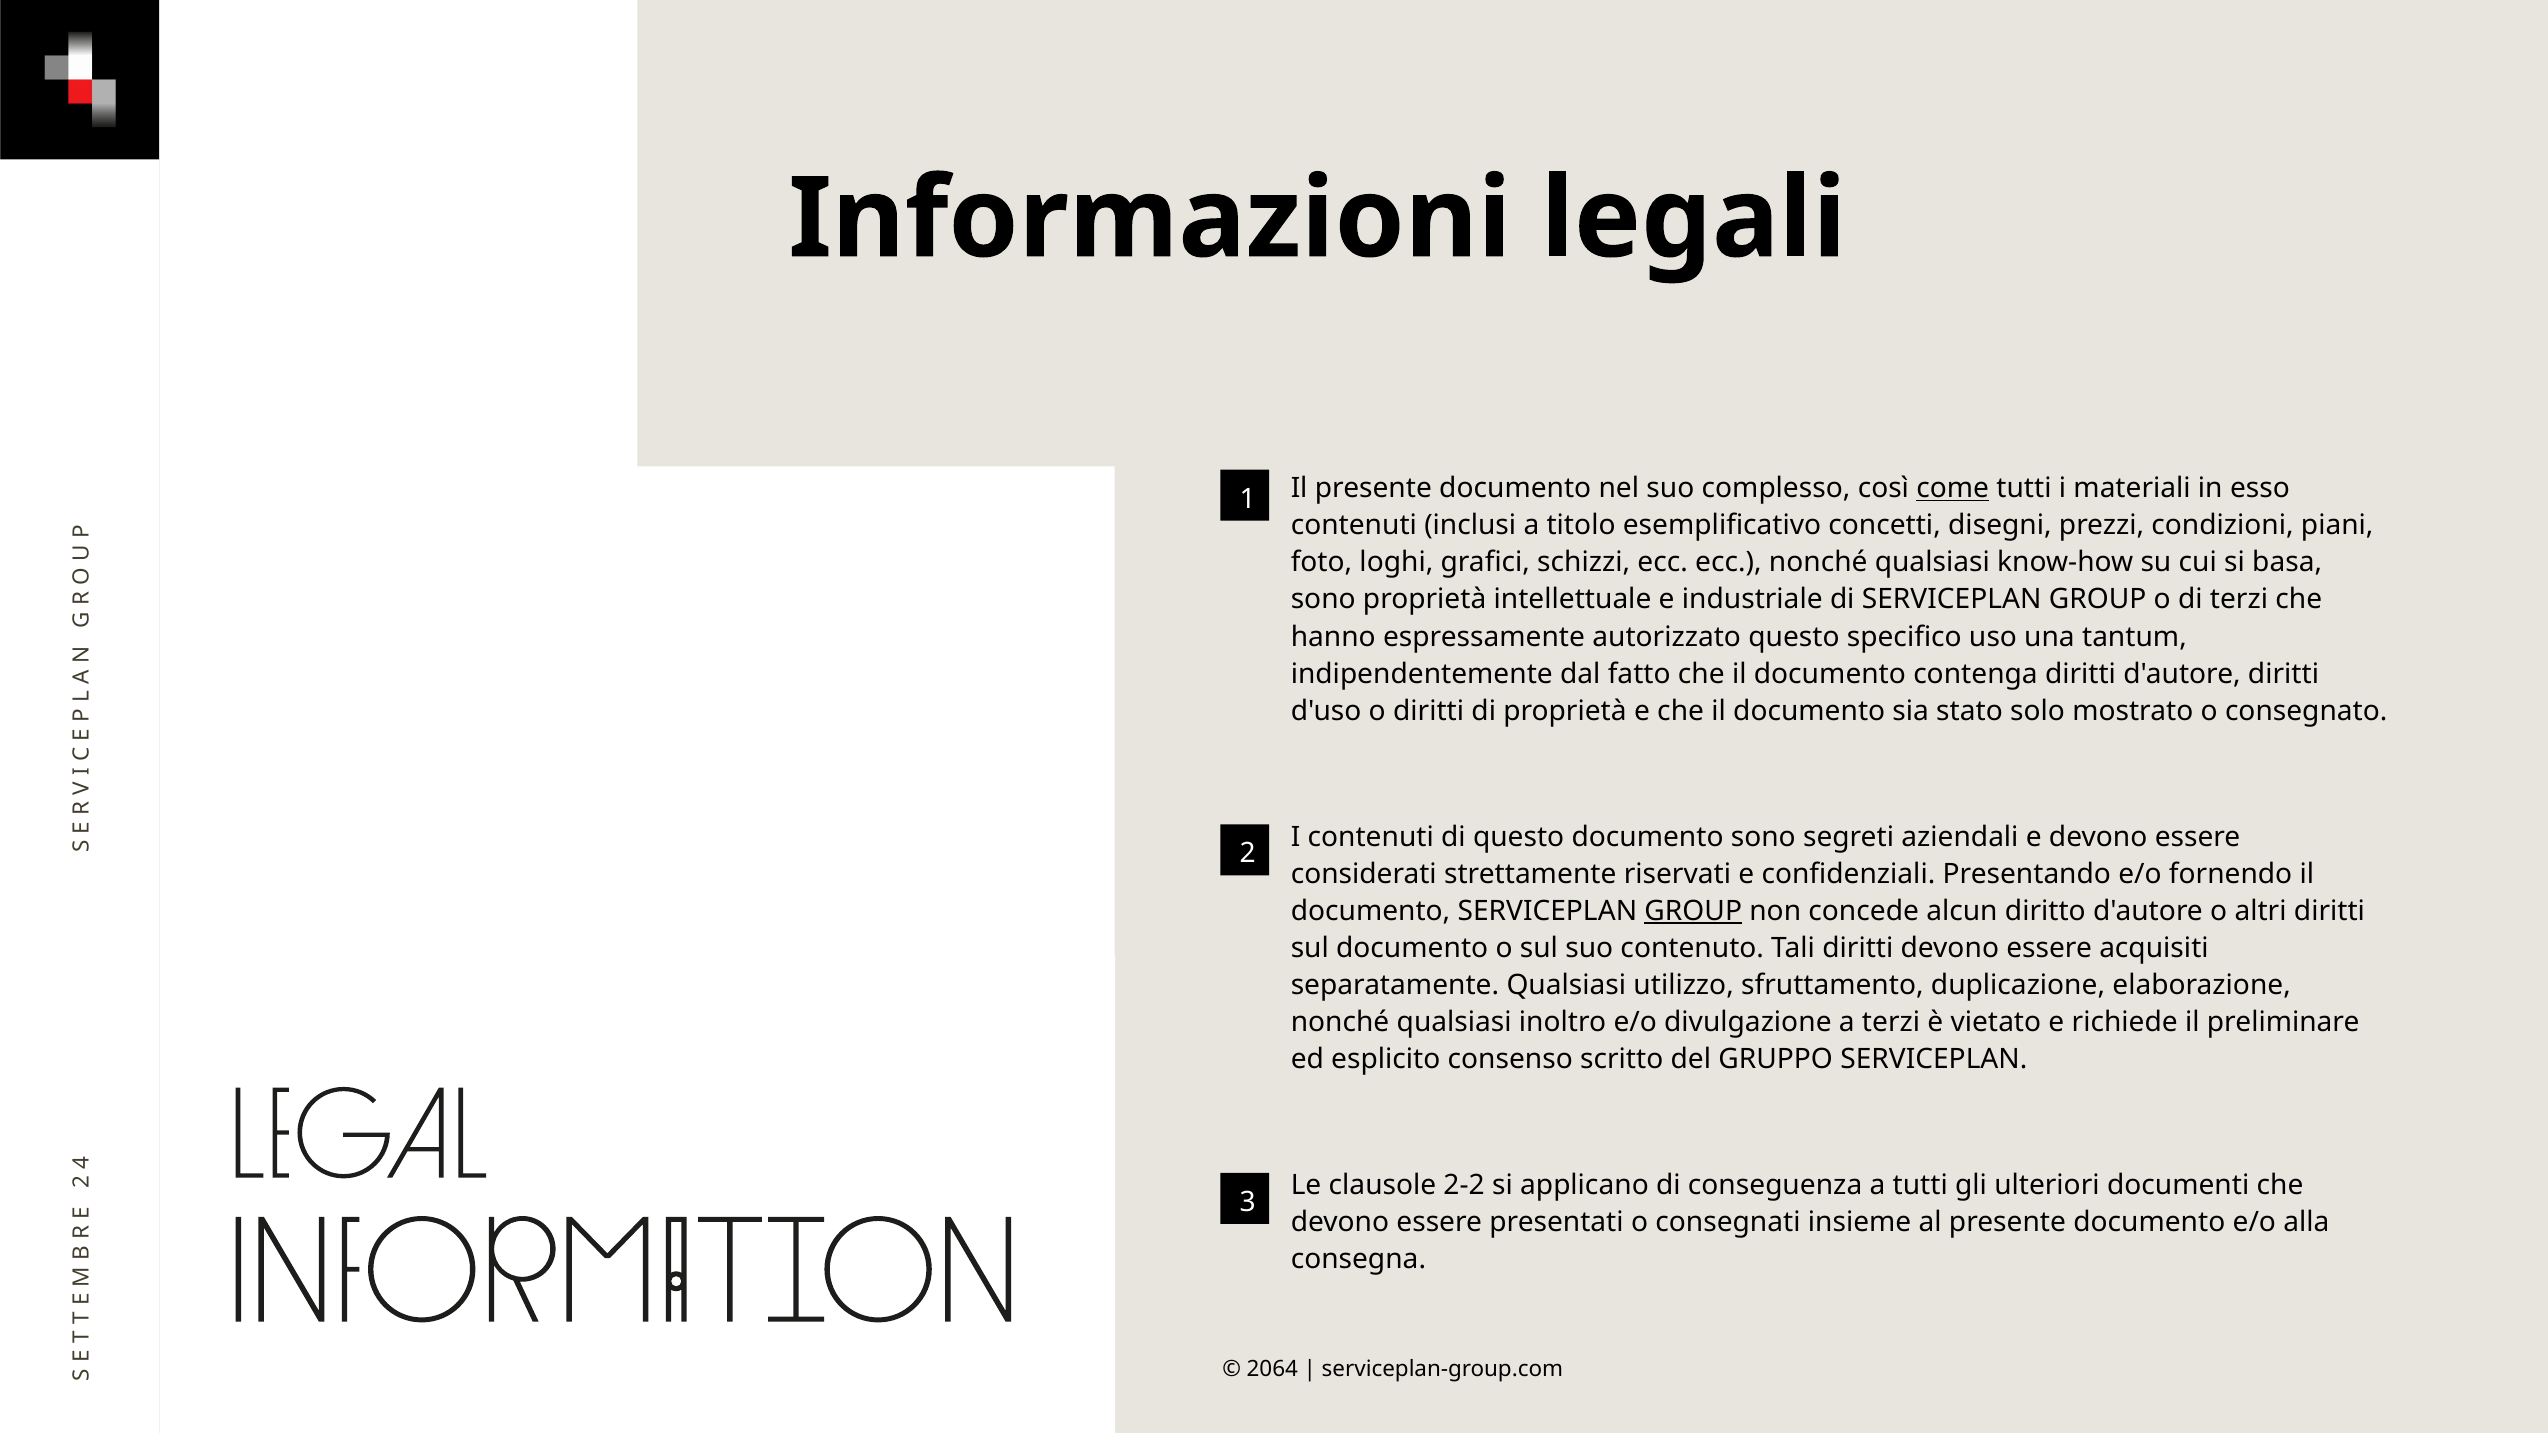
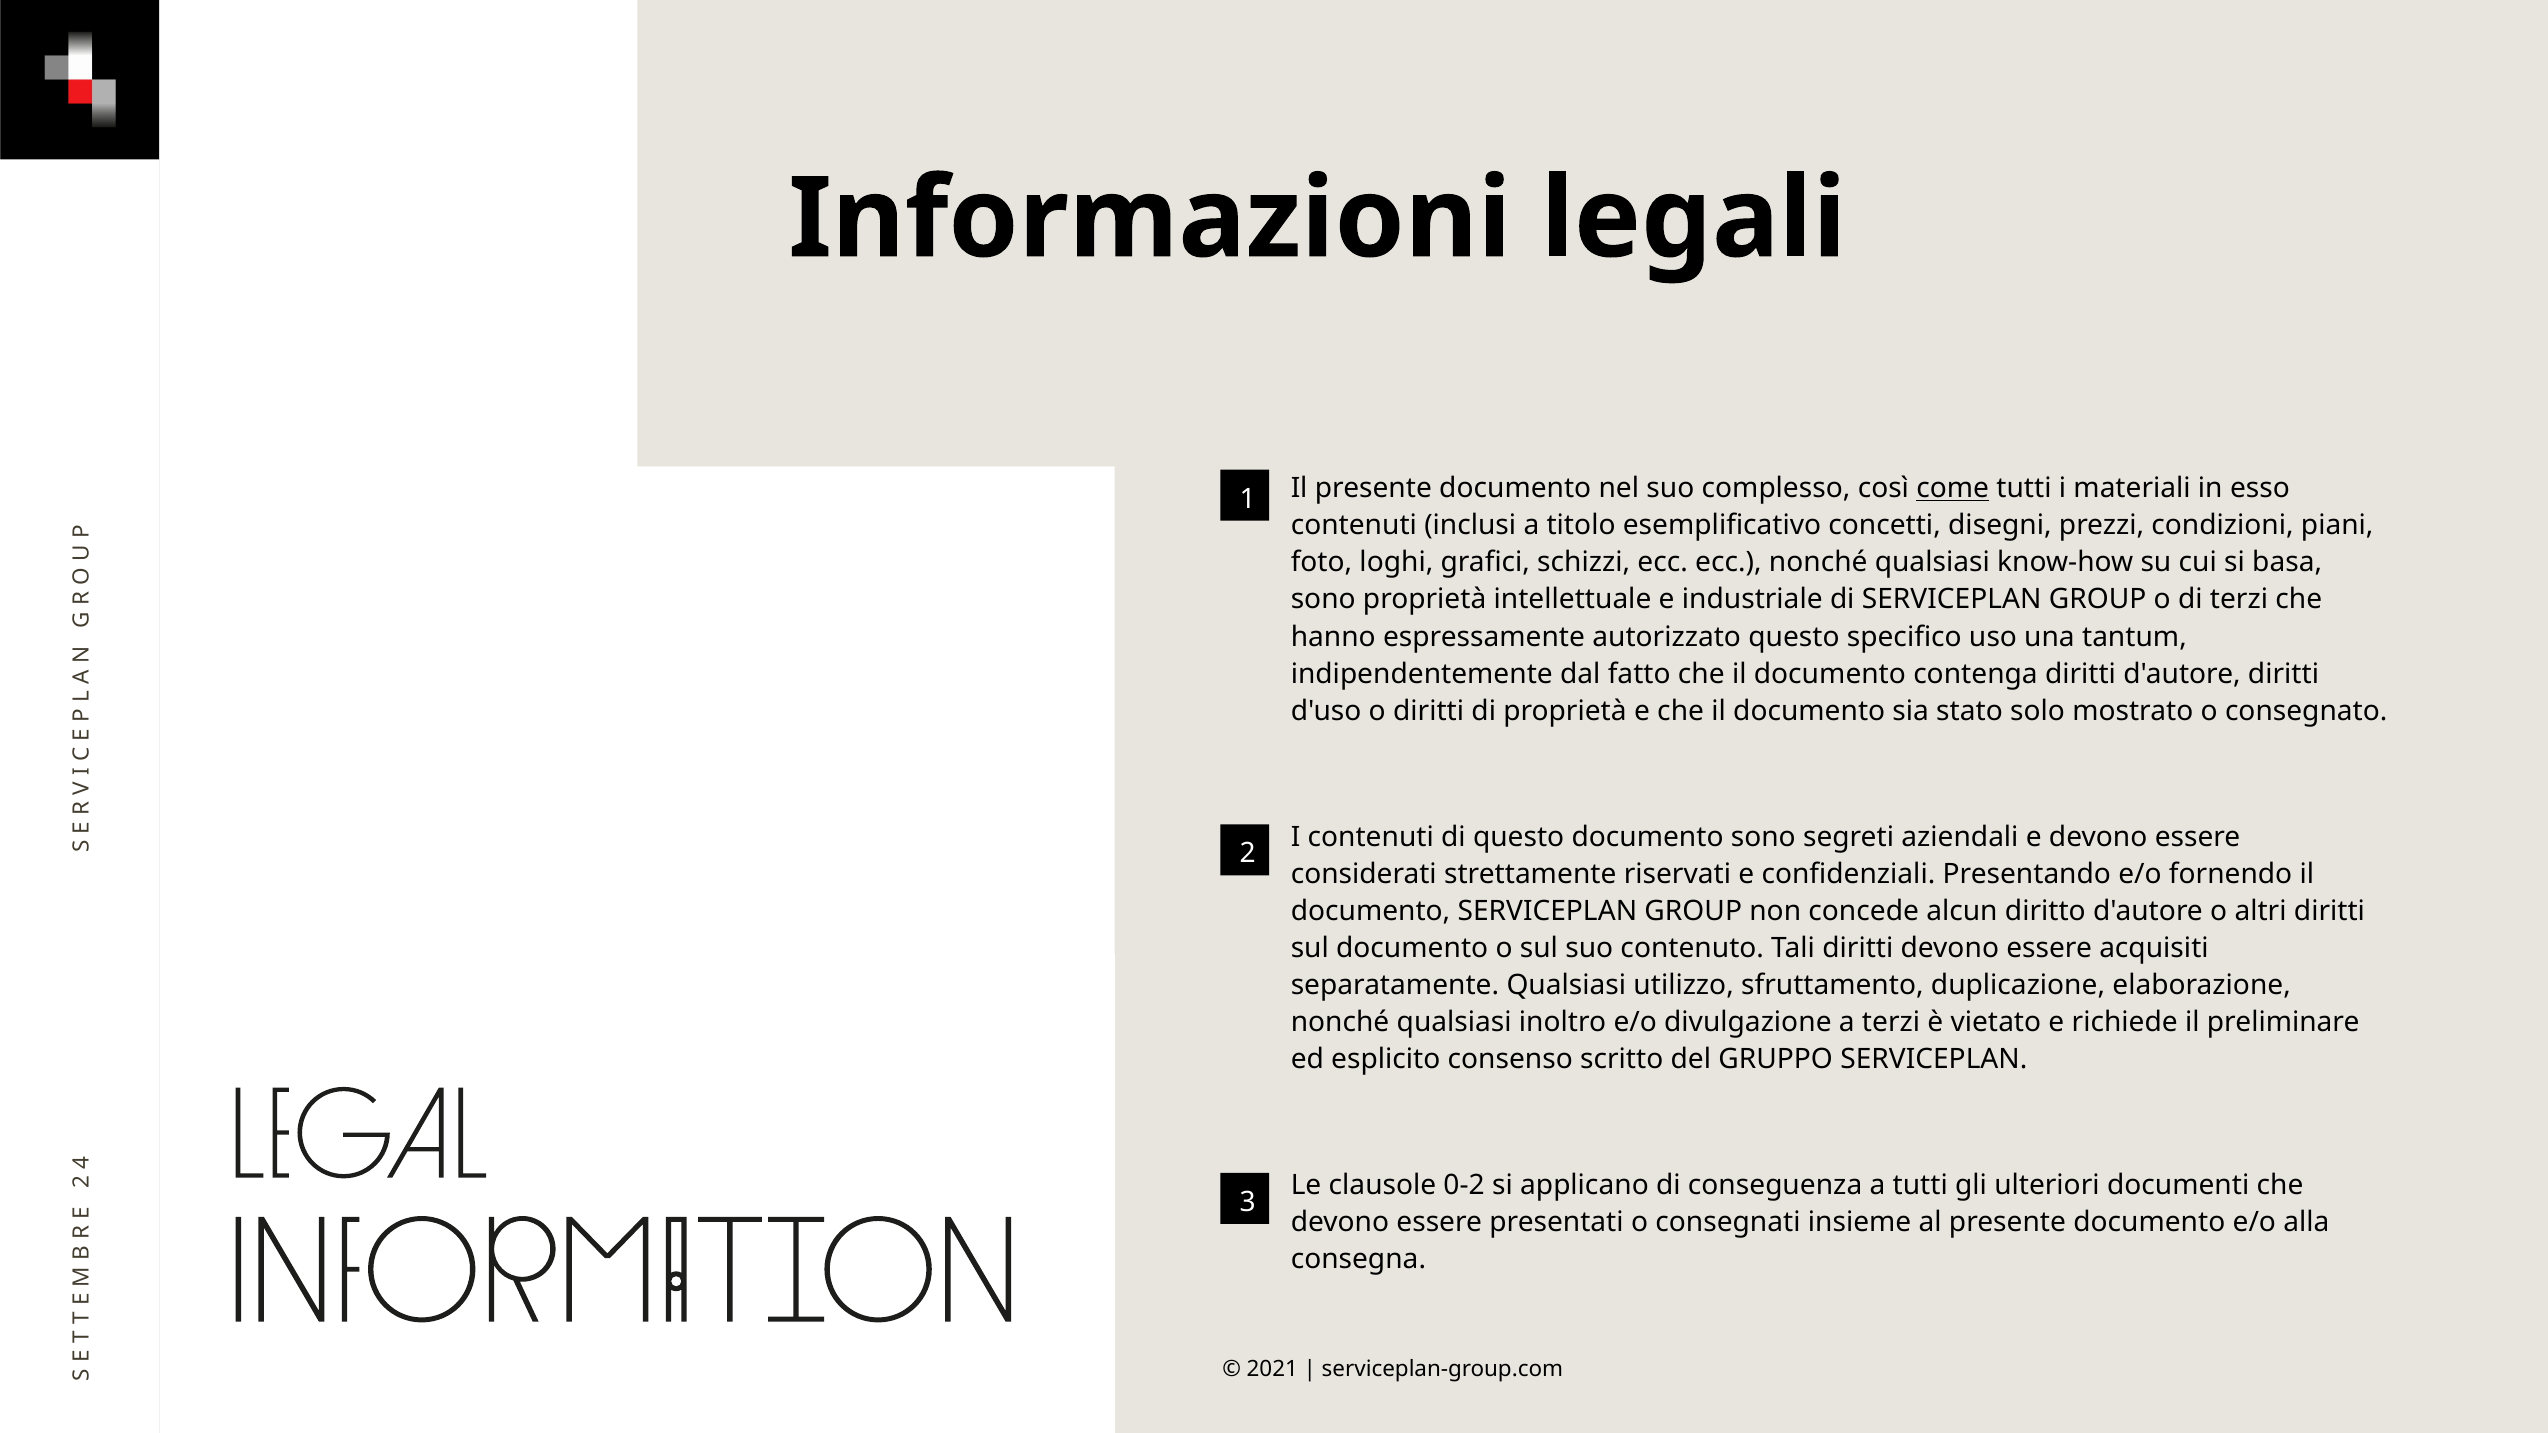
GROUP underline: present -> none (1693, 911)
2-2: 2-2 -> 0-2 (1464, 1186)
2064: 2064 -> 2021 (1272, 1370)
